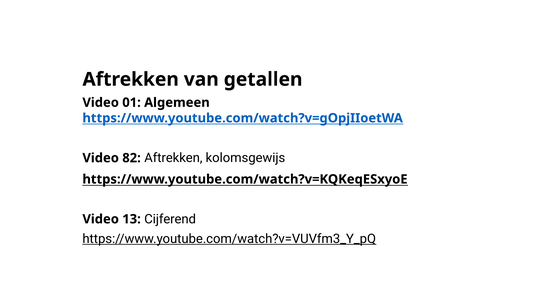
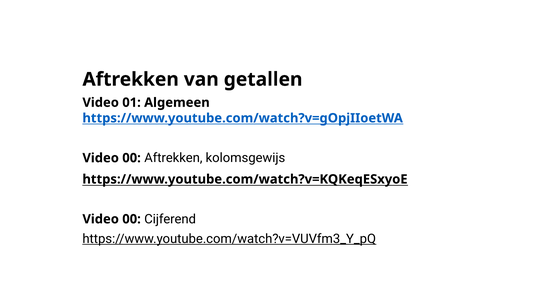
82: 82 -> 00 (132, 158)
13: 13 -> 00 (132, 219)
